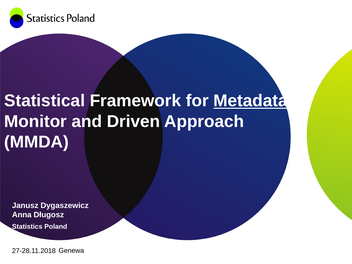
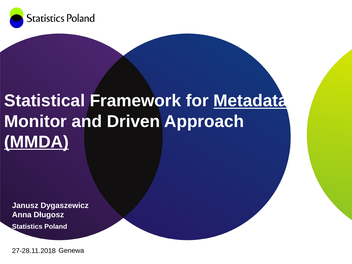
MMDA underline: none -> present (36, 142)
